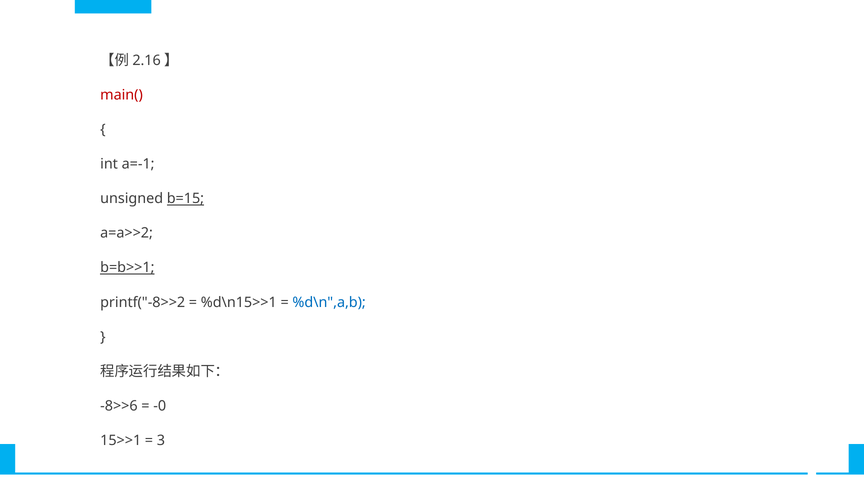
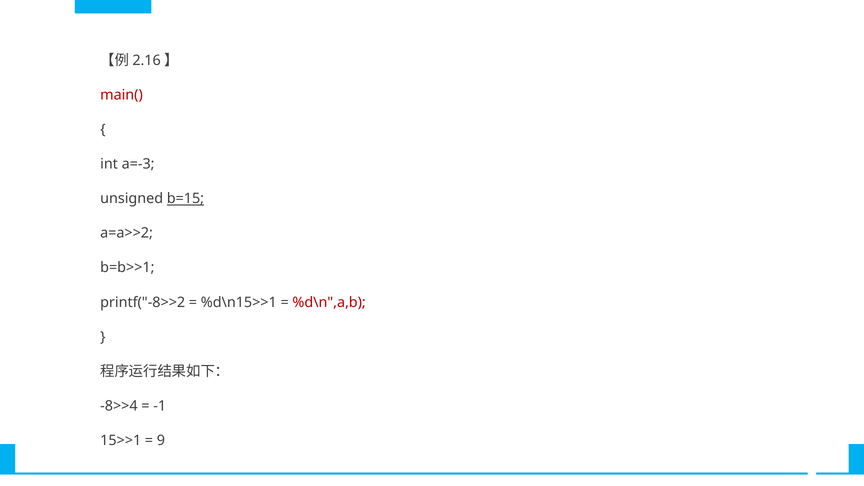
a=-1: a=-1 -> a=-3 (138, 164)
b=b>>1 underline: present -> none (127, 268)
%d\n",a,b colour: blue -> red (329, 302)
-8>>6: -8>>6 -> -8>>4 (119, 406)
-0: -0 -> -1 (160, 406)
3: 3 -> 9 (161, 440)
